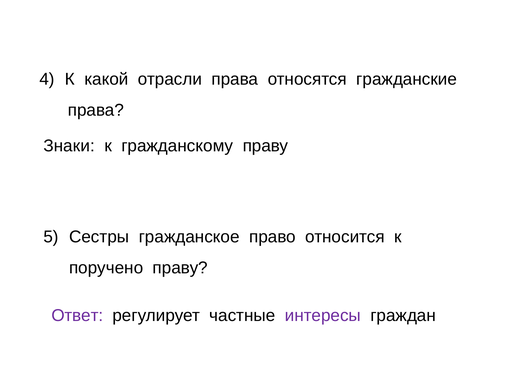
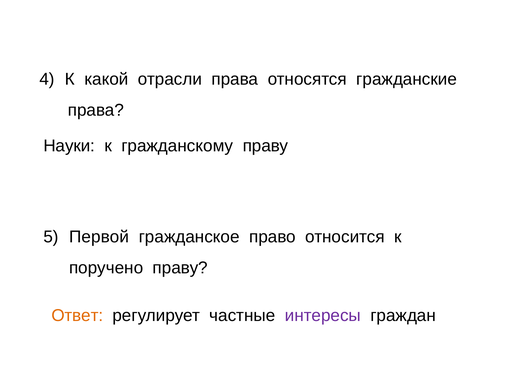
Знаки: Знаки -> Науки (69, 146)
Сестры: Сестры -> Первой (99, 237)
Ответ colour: purple -> orange (77, 315)
